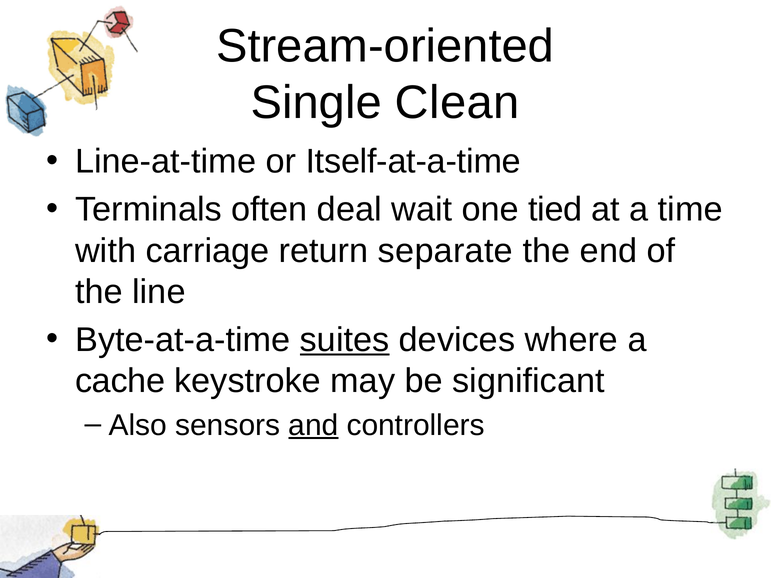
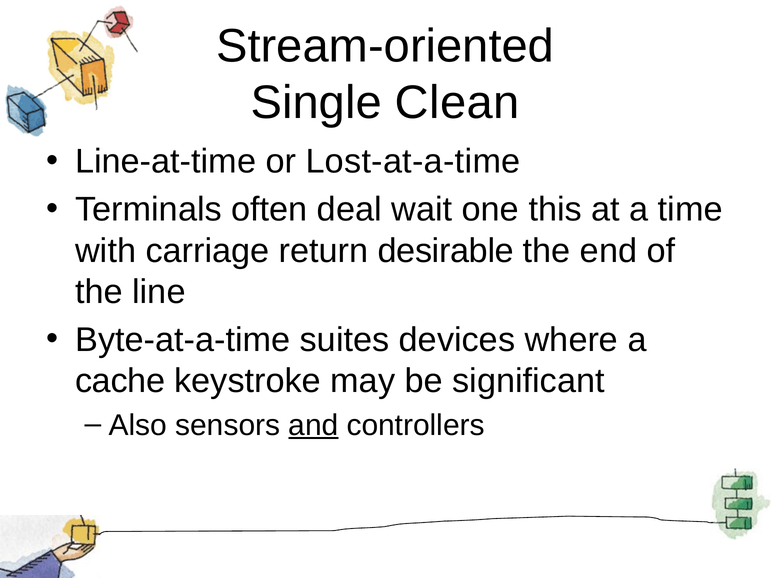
Itself-at-a-time: Itself-at-a-time -> Lost-at-a-time (413, 162)
tied: tied -> this (555, 210)
separate: separate -> desirable (446, 251)
suites underline: present -> none (345, 340)
